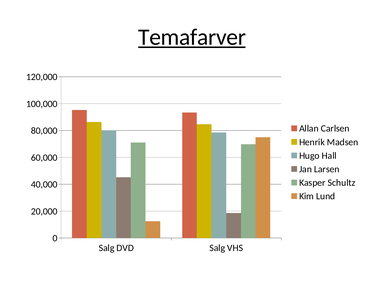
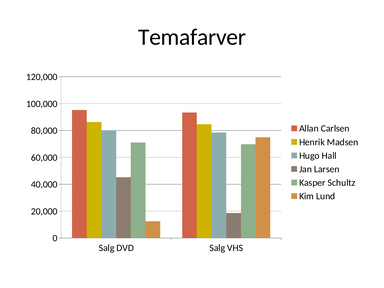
Temafarver underline: present -> none (192, 37)
